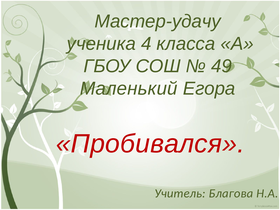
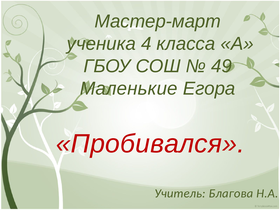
Мастер-удачу: Мастер-удачу -> Мастер-март (158, 21)
Маленький: Маленький -> Маленькие (129, 88)
